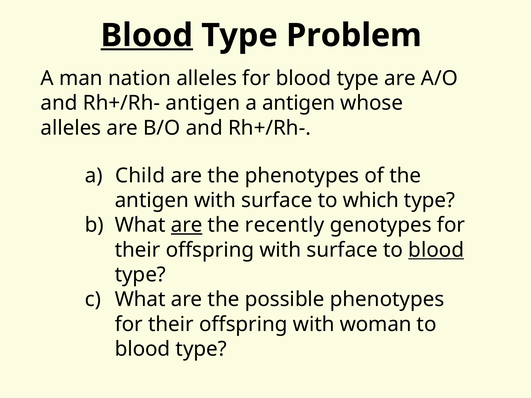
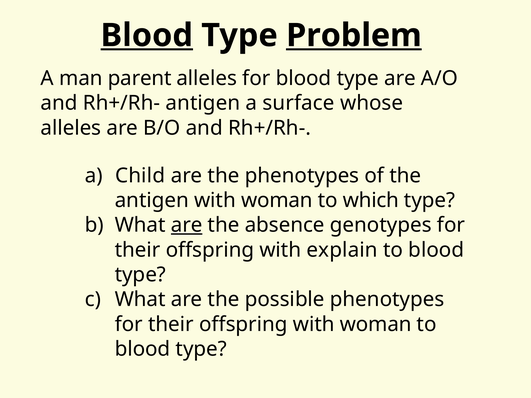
Problem underline: none -> present (354, 35)
nation: nation -> parent (140, 78)
a antigen: antigen -> surface (299, 103)
surface: surface -> woman (277, 201)
recently: recently -> absence (285, 225)
offspring with surface: surface -> explain (342, 250)
blood underline: present -> none (436, 250)
